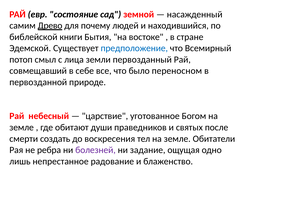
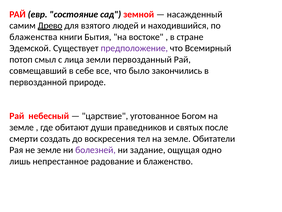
почему: почему -> взятого (96, 26)
библейской: библейской -> блаженства (33, 37)
предположение colour: blue -> purple (134, 48)
переносном: переносном -> закончились (177, 71)
не ребра: ребра -> земле (49, 150)
